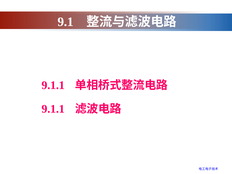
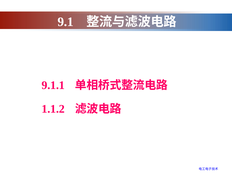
9.1.1: 9.1.1 -> 1.1.2 (53, 109)
